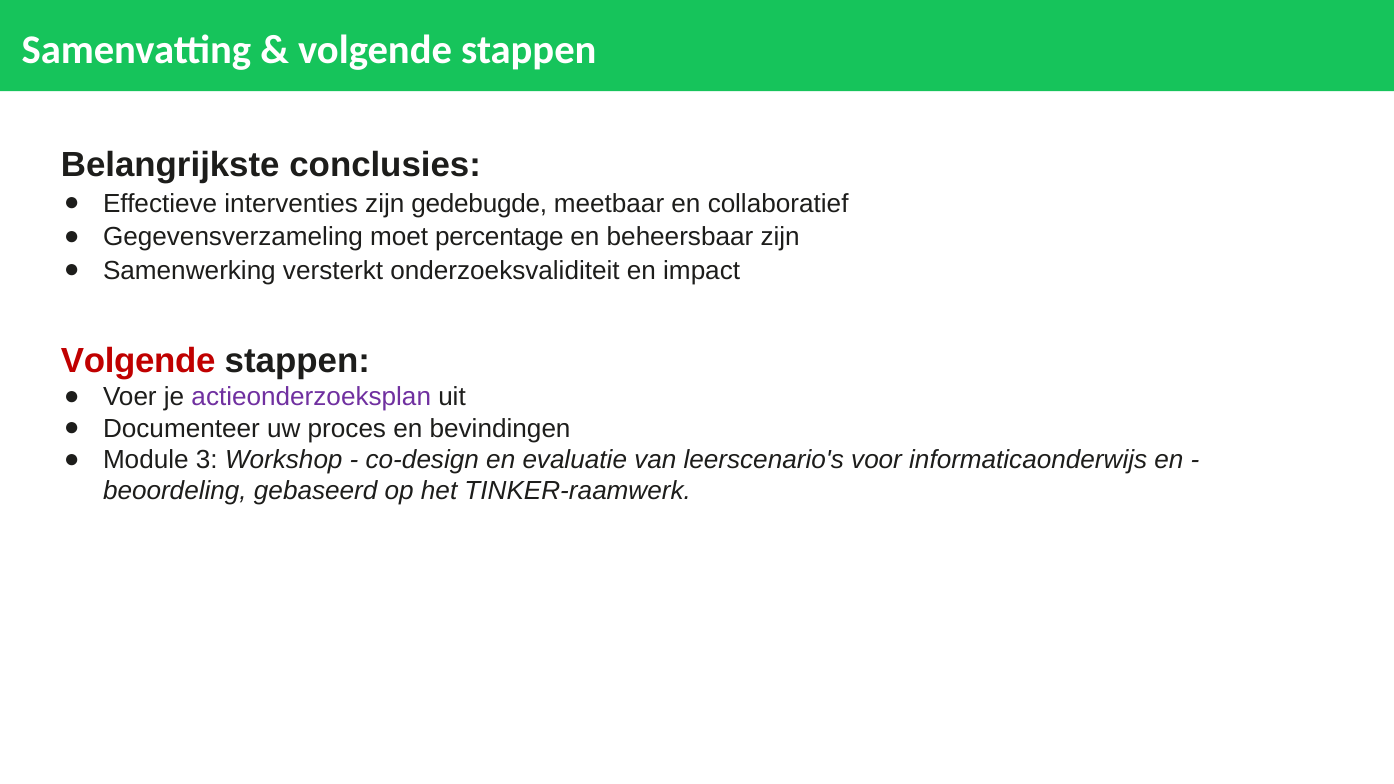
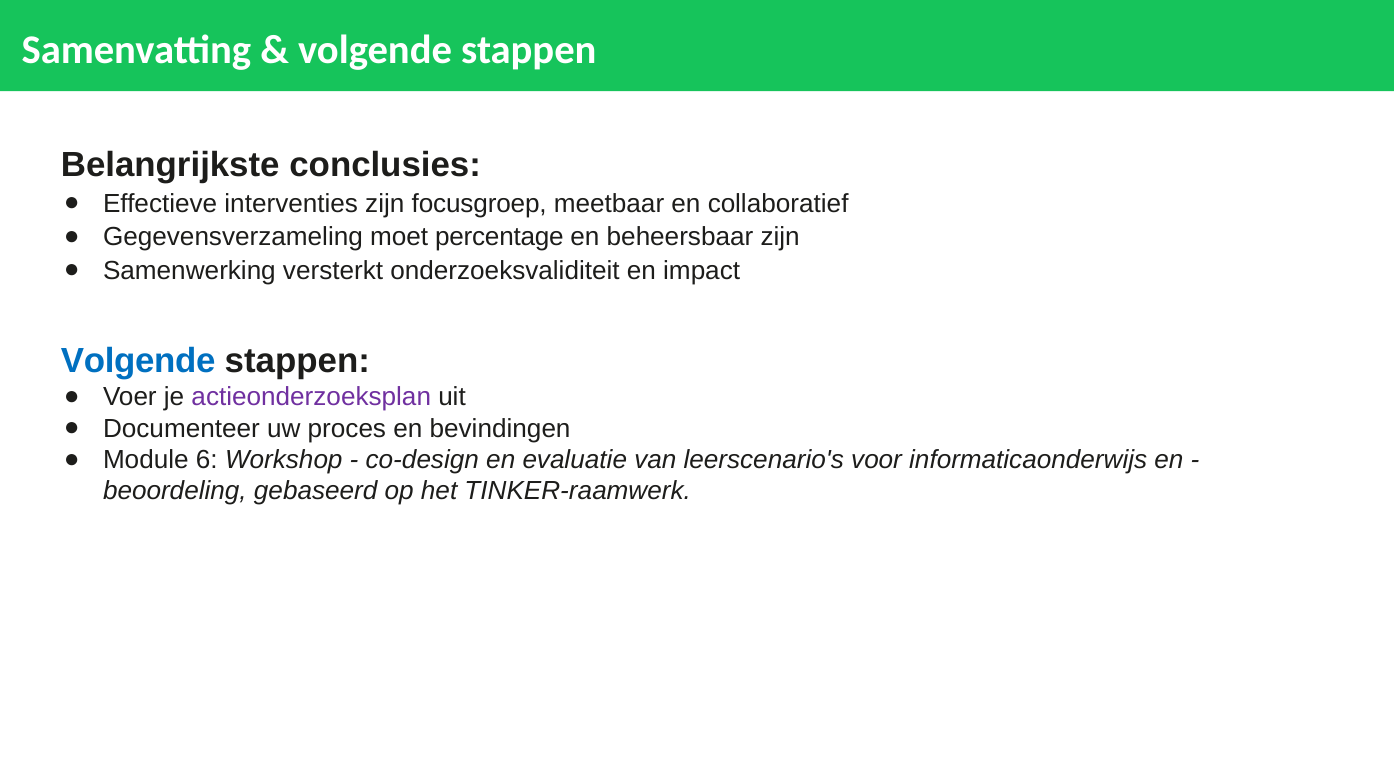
gedebugde: gedebugde -> focusgroep (479, 204)
Volgende colour: red -> blue (138, 361)
3: 3 -> 6 (207, 460)
